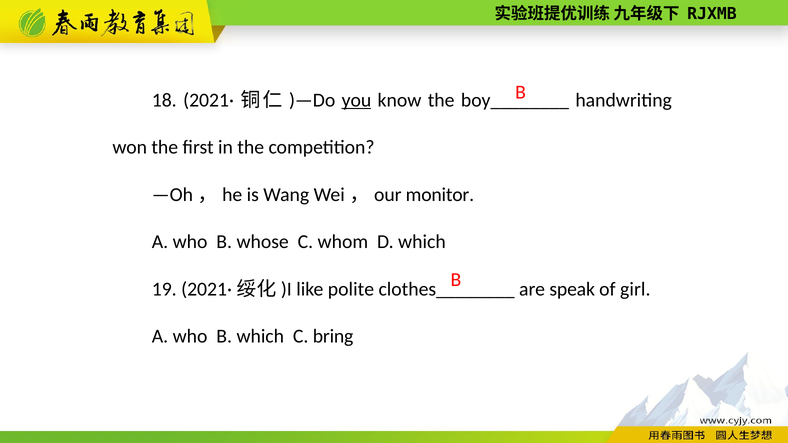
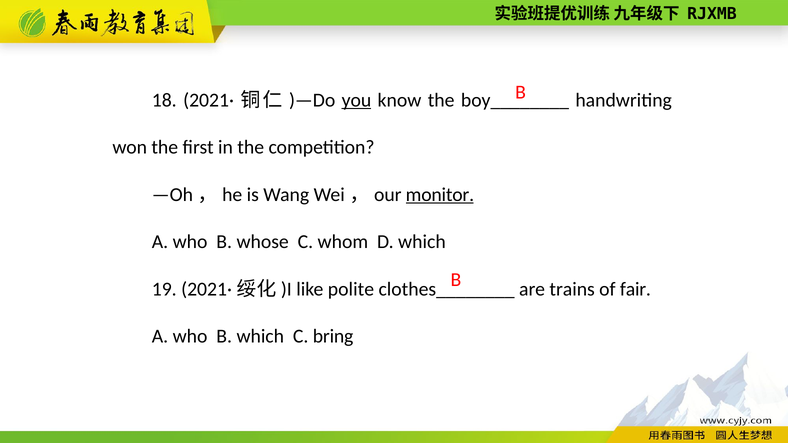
monitor underline: none -> present (440, 195)
speak: speak -> trains (572, 289)
girl: girl -> fair (635, 289)
